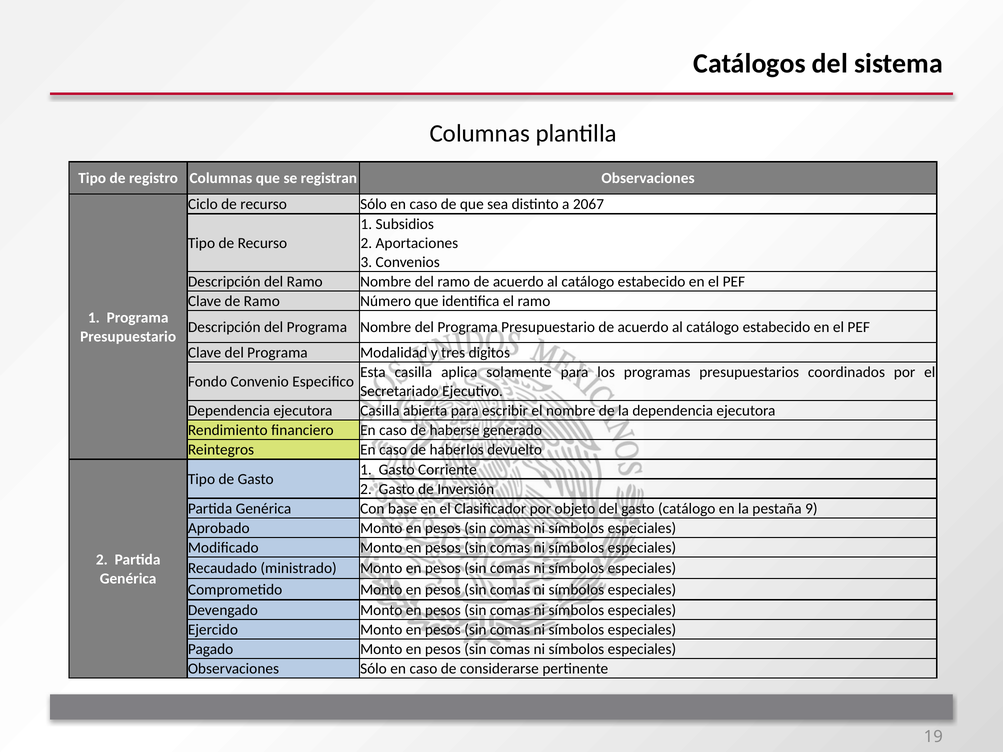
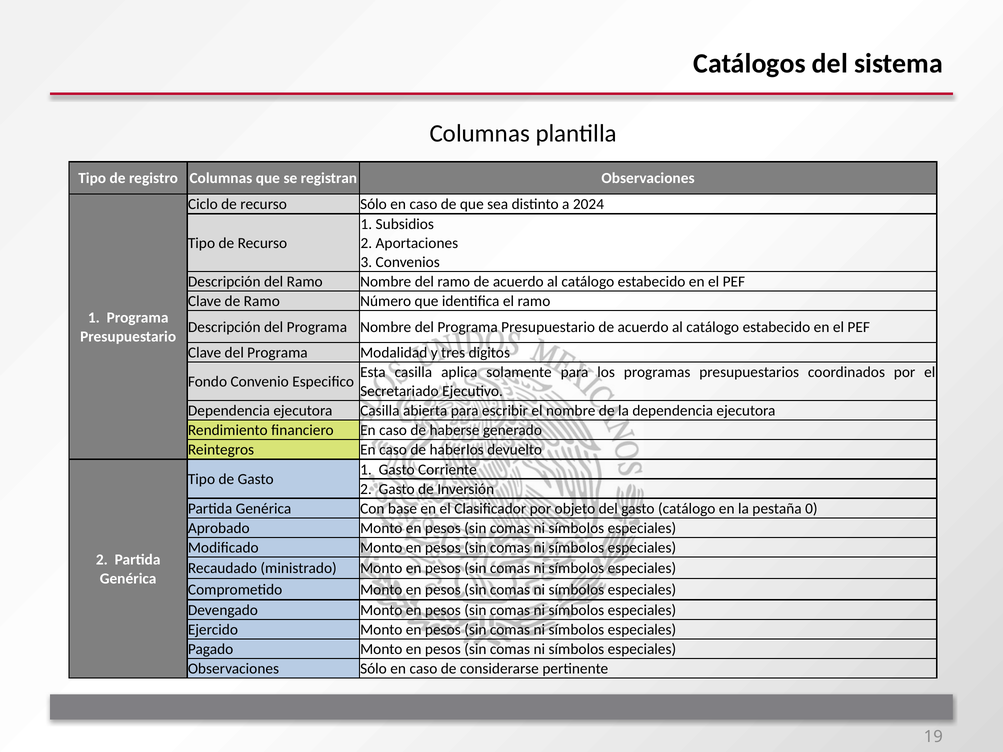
2067: 2067 -> 2024 (588, 204)
9: 9 -> 0 (811, 509)
